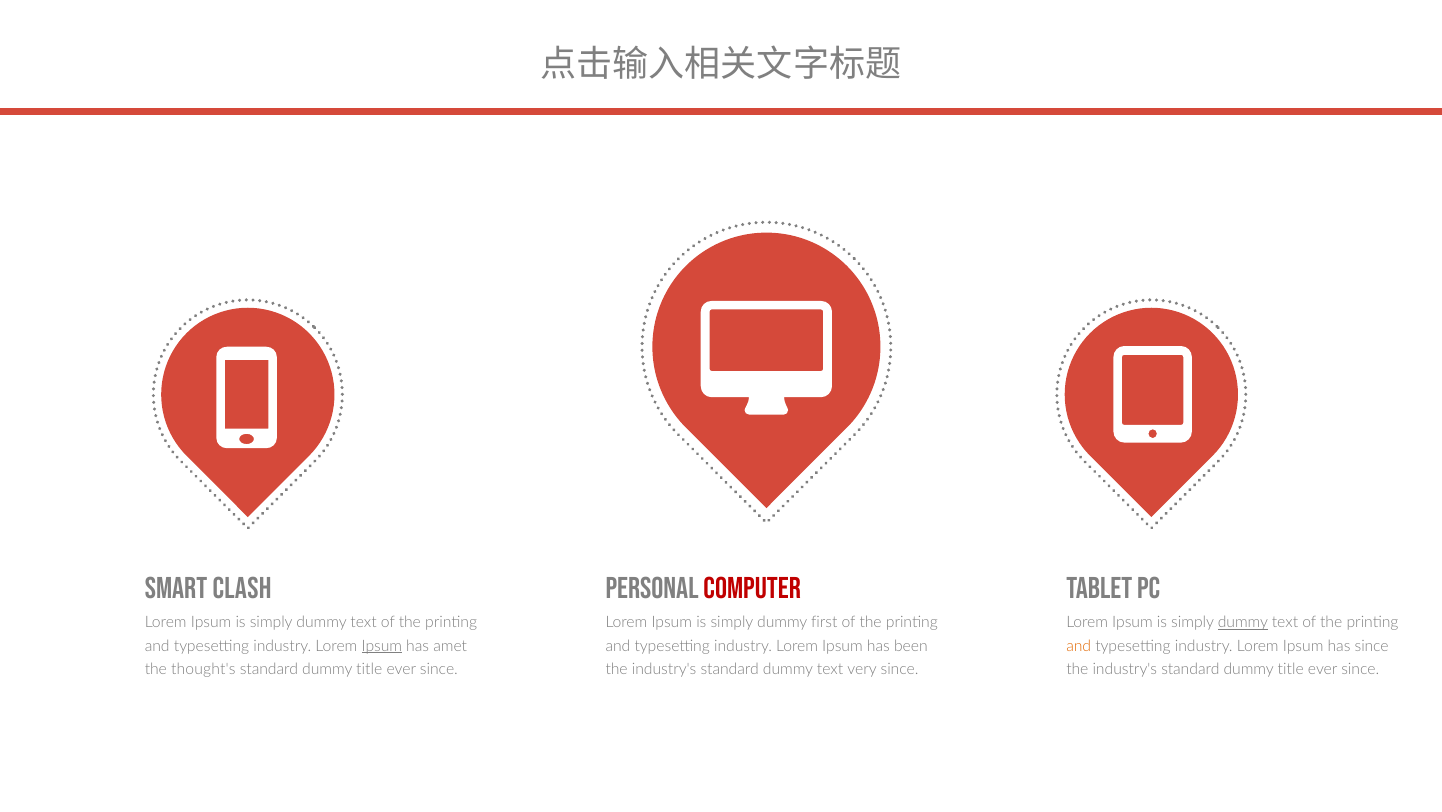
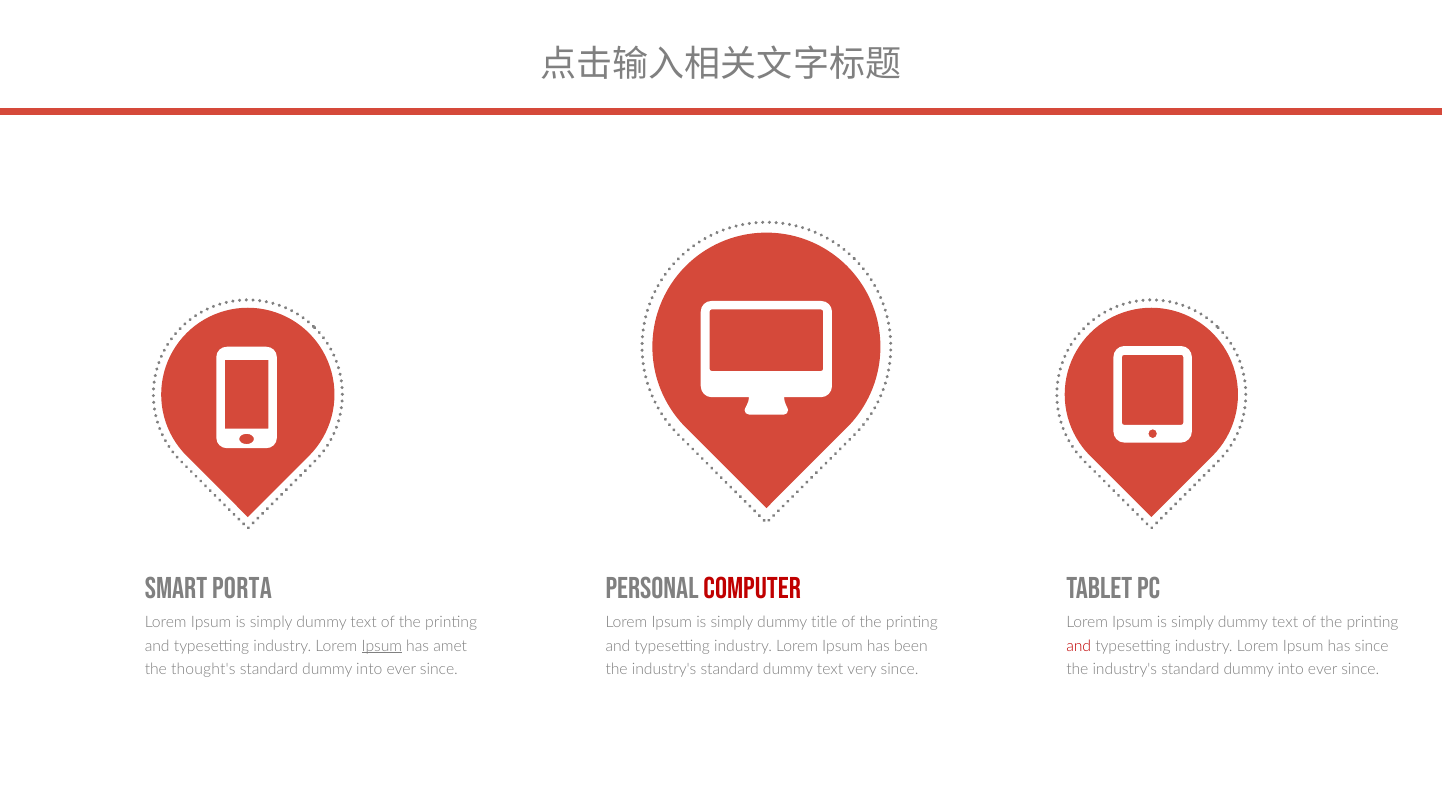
Clash: Clash -> Porta (242, 588)
first: first -> title (824, 622)
dummy underline: present -> none (1243, 622)
and colour: orange -> red (1079, 645)
title: title -> into (369, 669)
industry's standard dummy title: title -> into (1291, 669)
